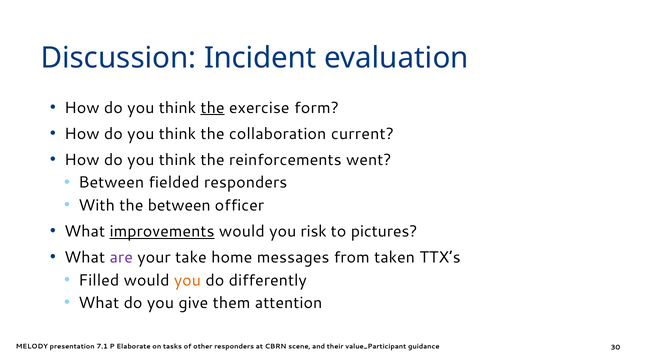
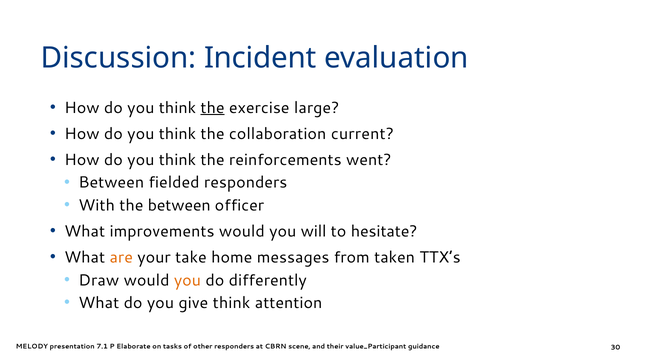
form: form -> large (317, 108)
improvements underline: present -> none (162, 231)
risk: risk -> will (314, 231)
pictures: pictures -> hesitate (384, 231)
are colour: purple -> orange (121, 257)
Filled: Filled -> Draw (99, 280)
give them: them -> think (232, 303)
